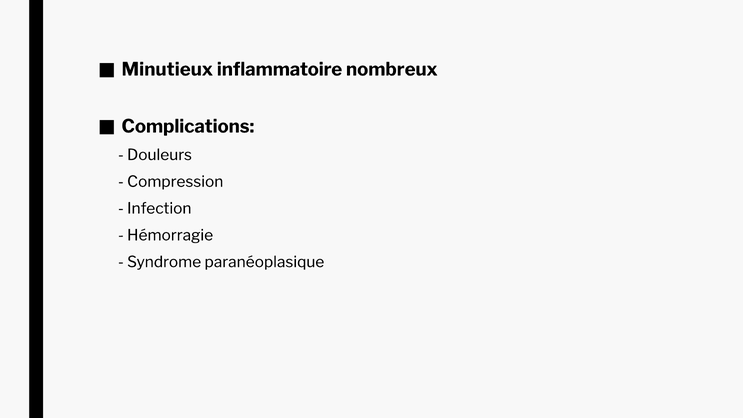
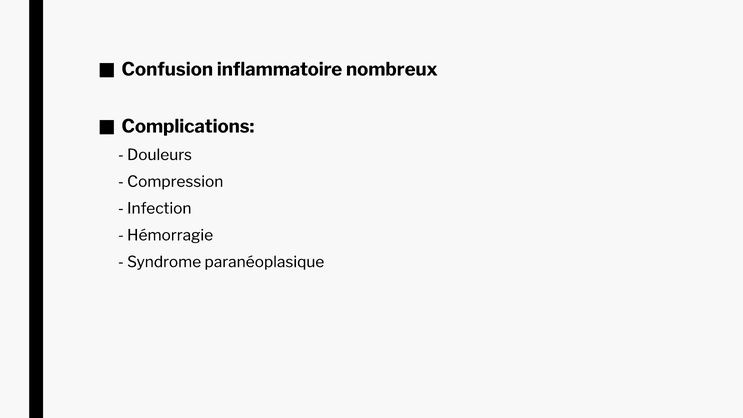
Minutieux: Minutieux -> Confusion (167, 69)
